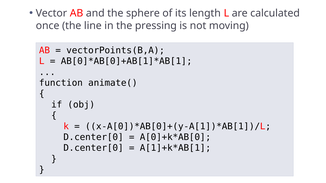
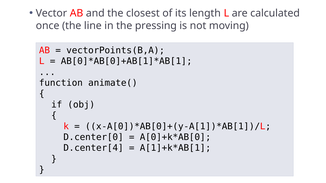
sphere: sphere -> closest (143, 13)
D.center[0: D.center[0 -> D.center[4 (93, 148)
